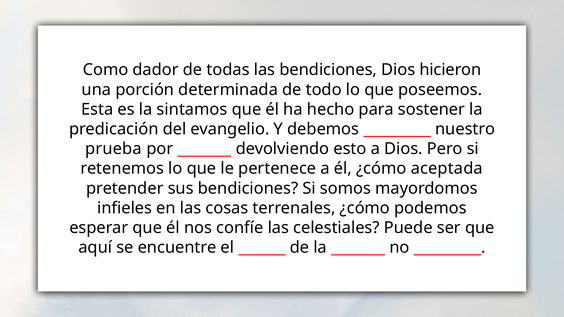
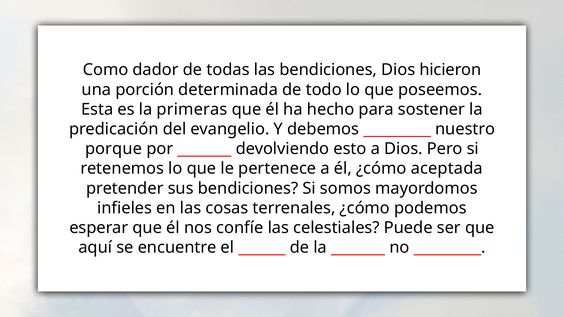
sintamos: sintamos -> primeras (192, 109)
prueba: prueba -> porque (114, 149)
